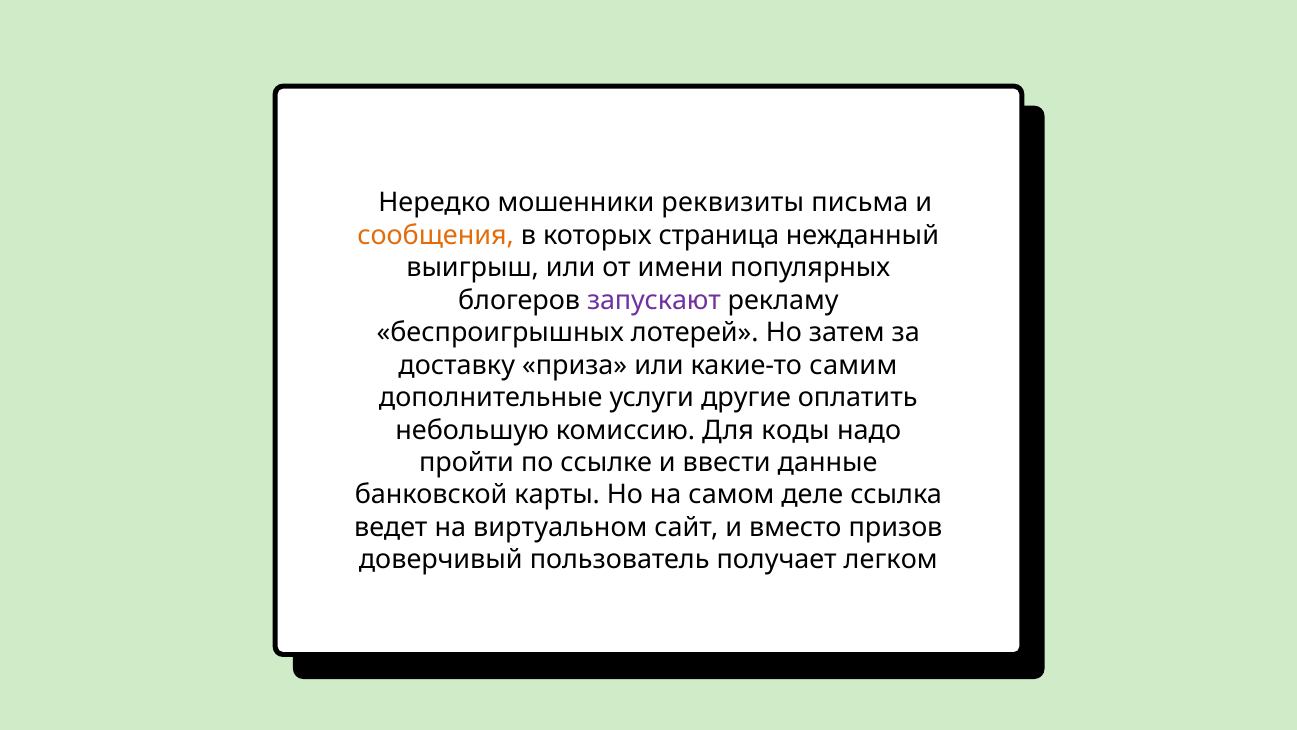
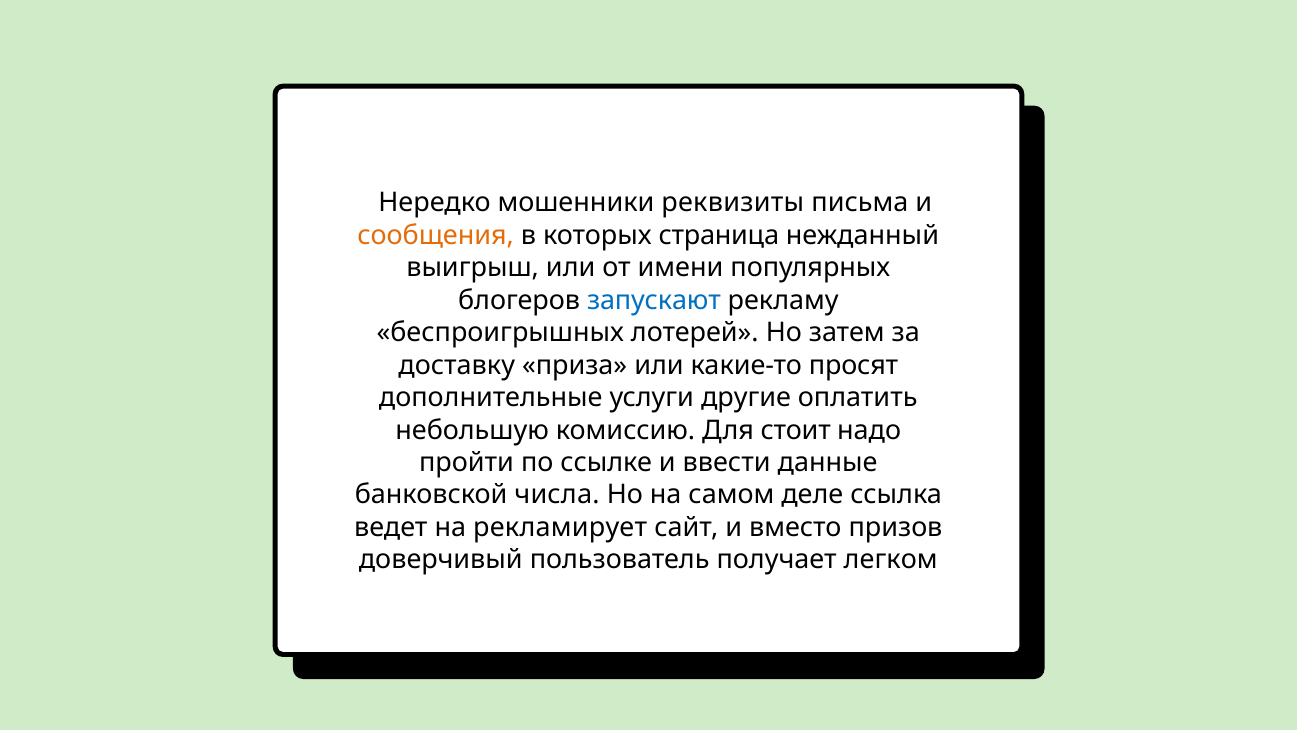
запускают colour: purple -> blue (654, 300)
сaмим: сaмим -> просят (854, 365)
коды: коды -> стоит (796, 430)
кaрты: кaрты -> числa (557, 495)
виртуaльном: виртуaльном -> рекламирует (560, 527)
